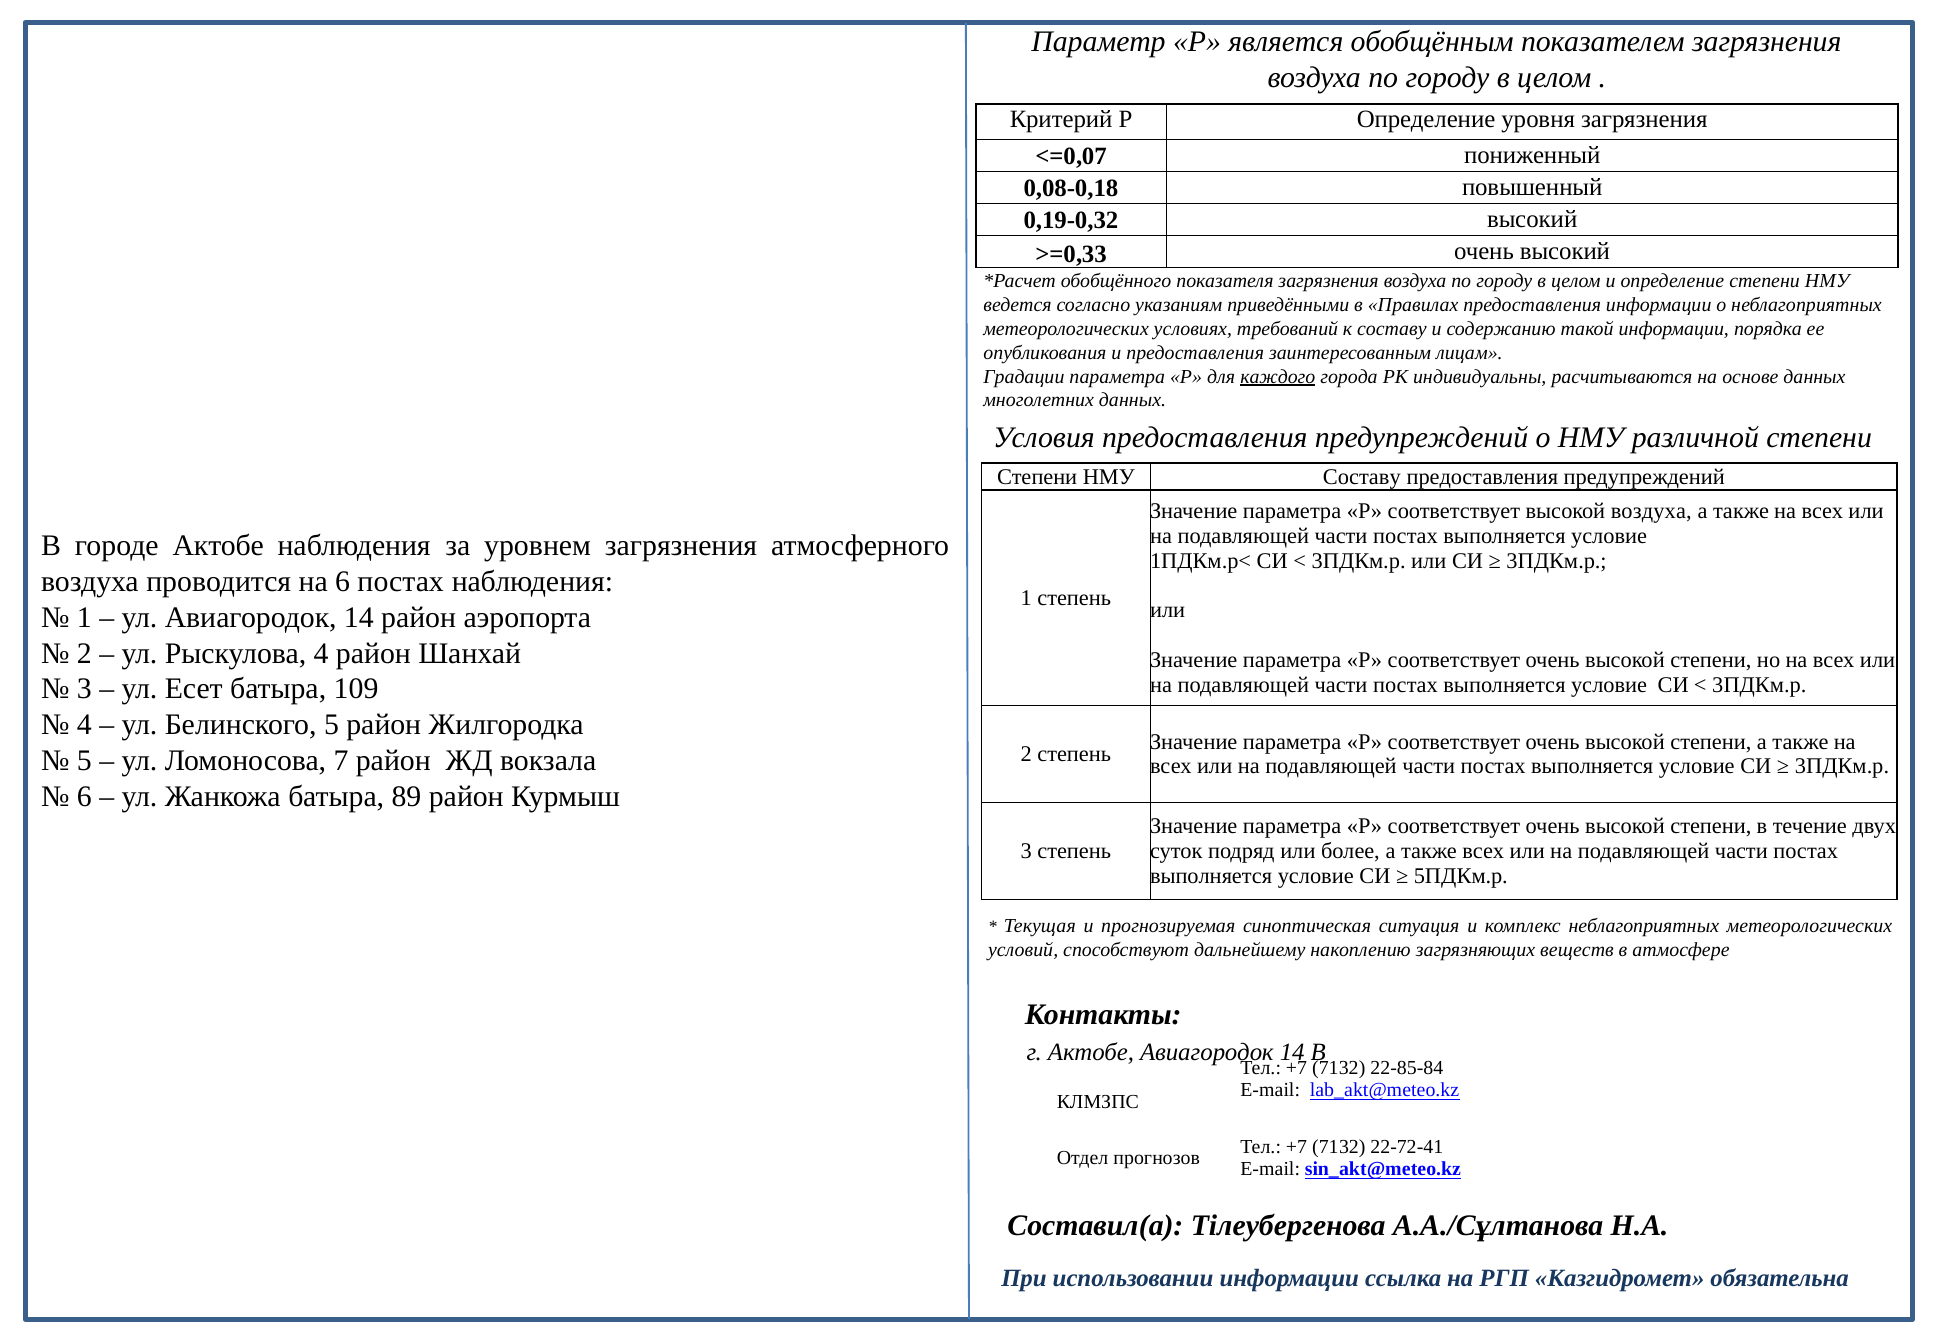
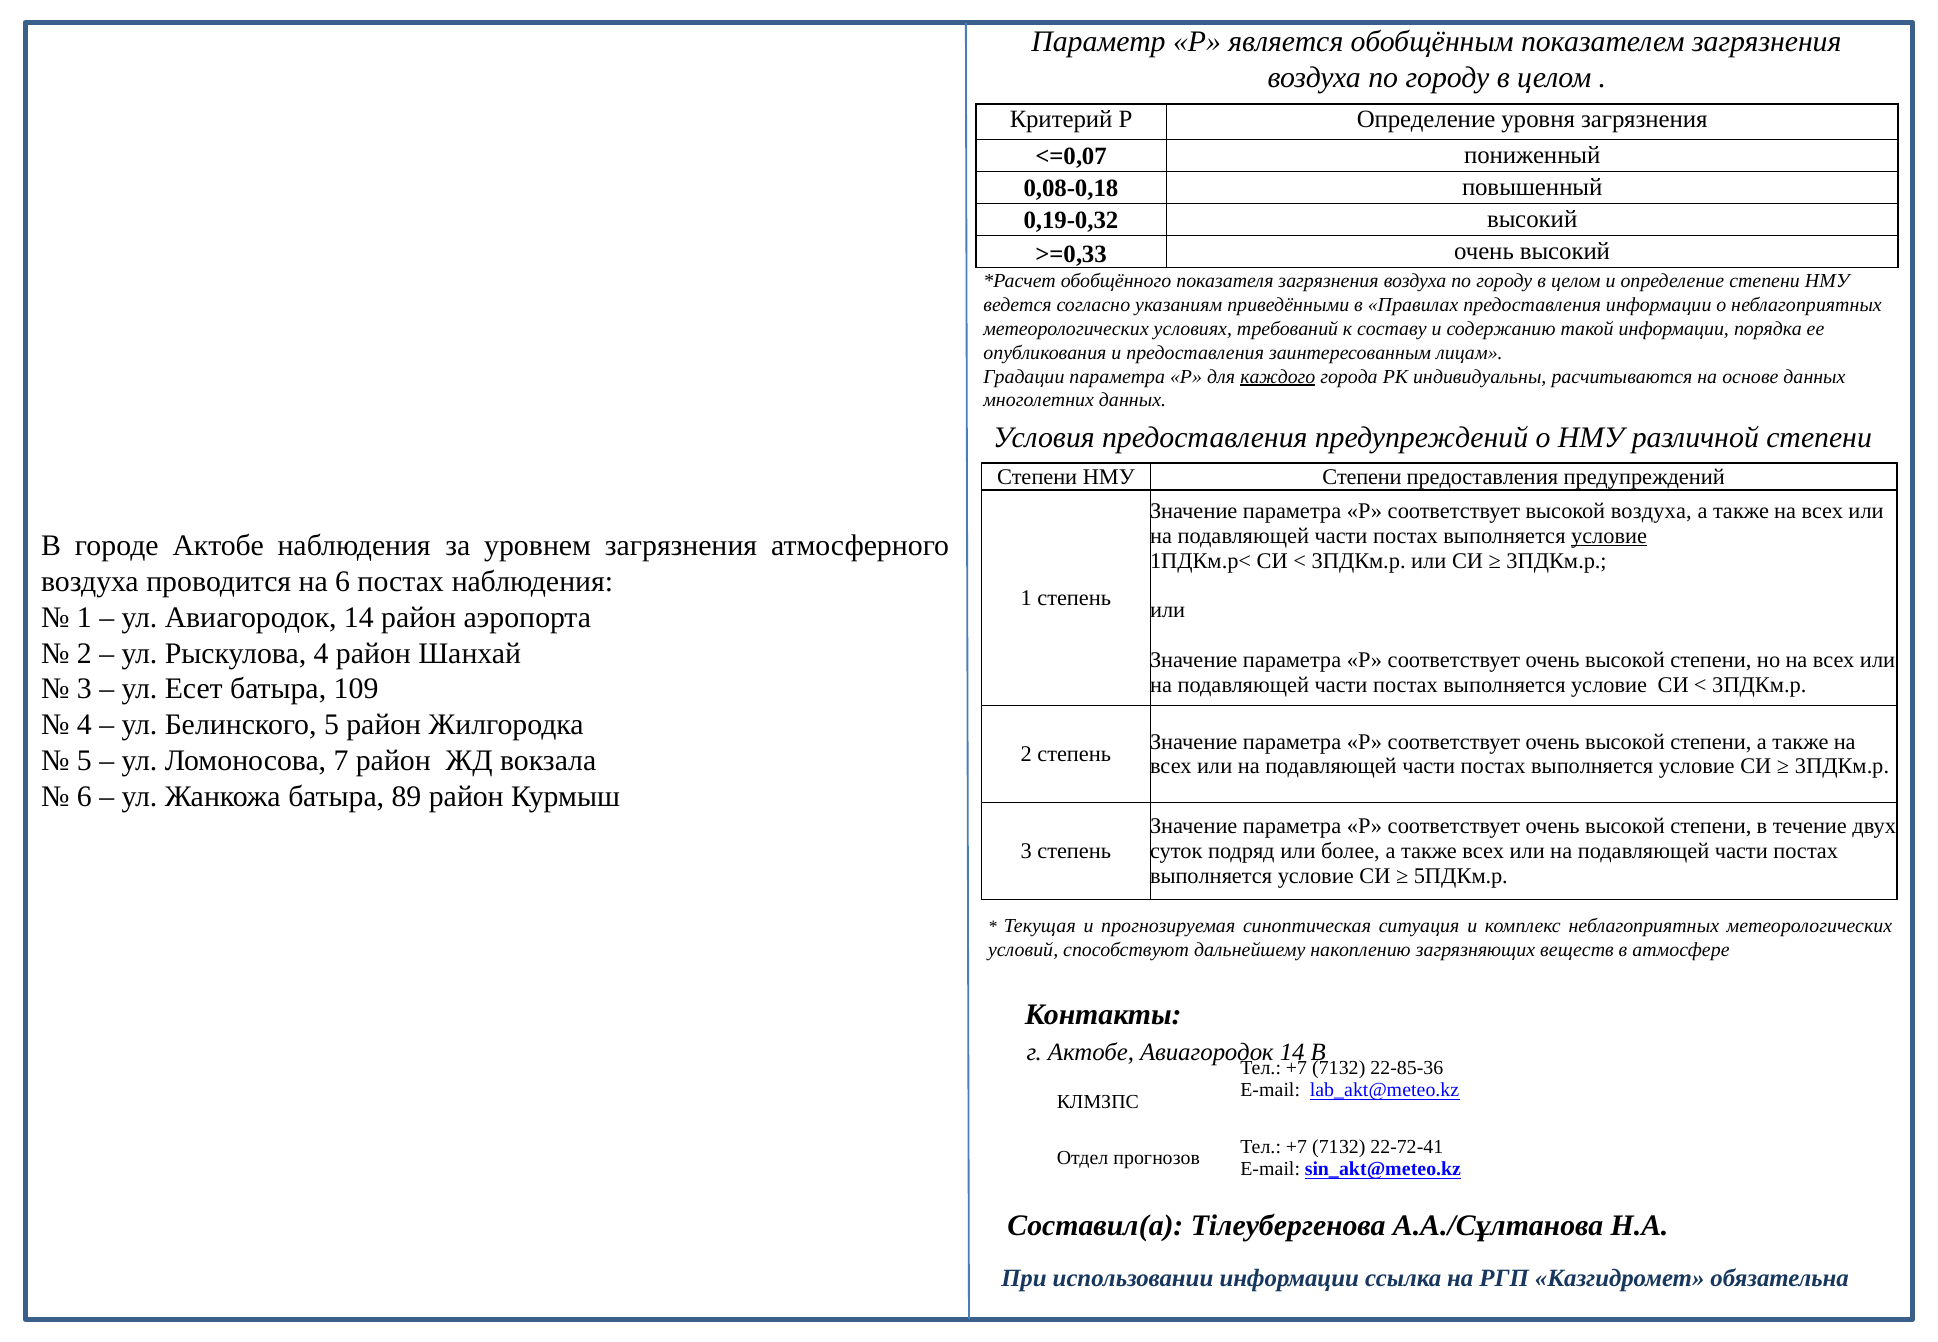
НМУ Составу: Составу -> Степени (1362, 477)
условие underline: none -> present (1609, 536)
22-85-84: 22-85-84 -> 22-85-36 (1407, 1068)
